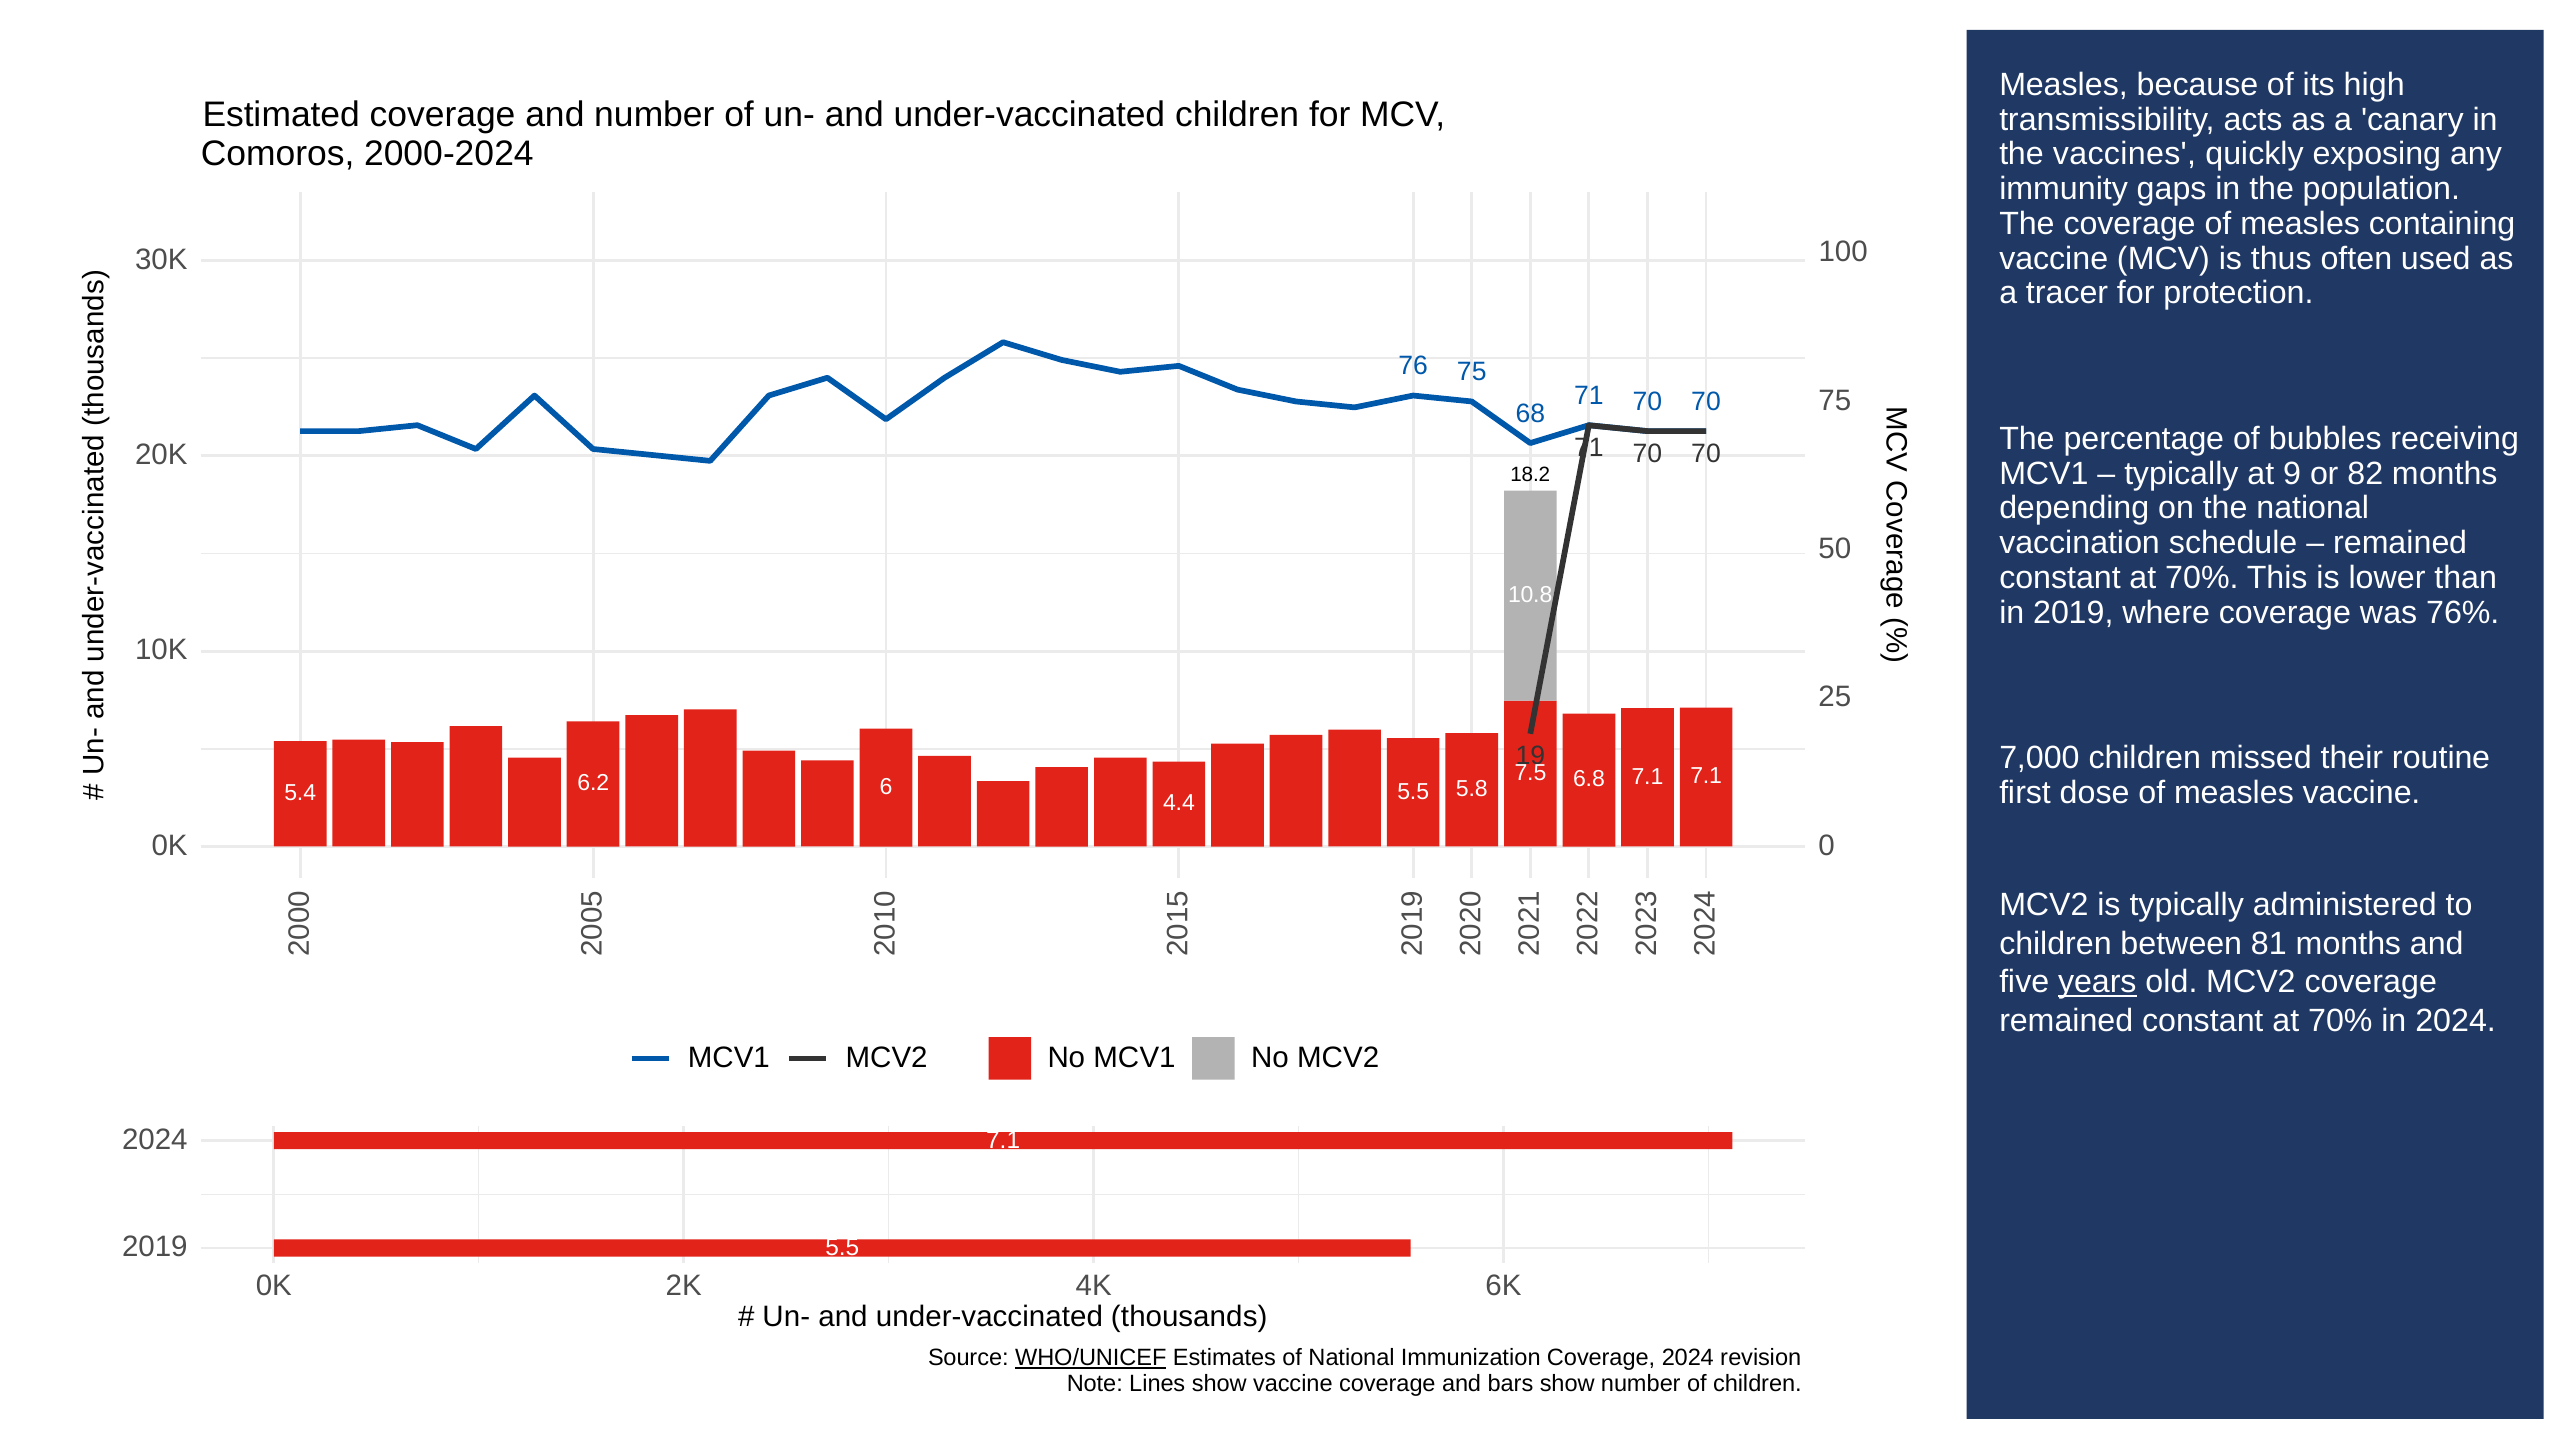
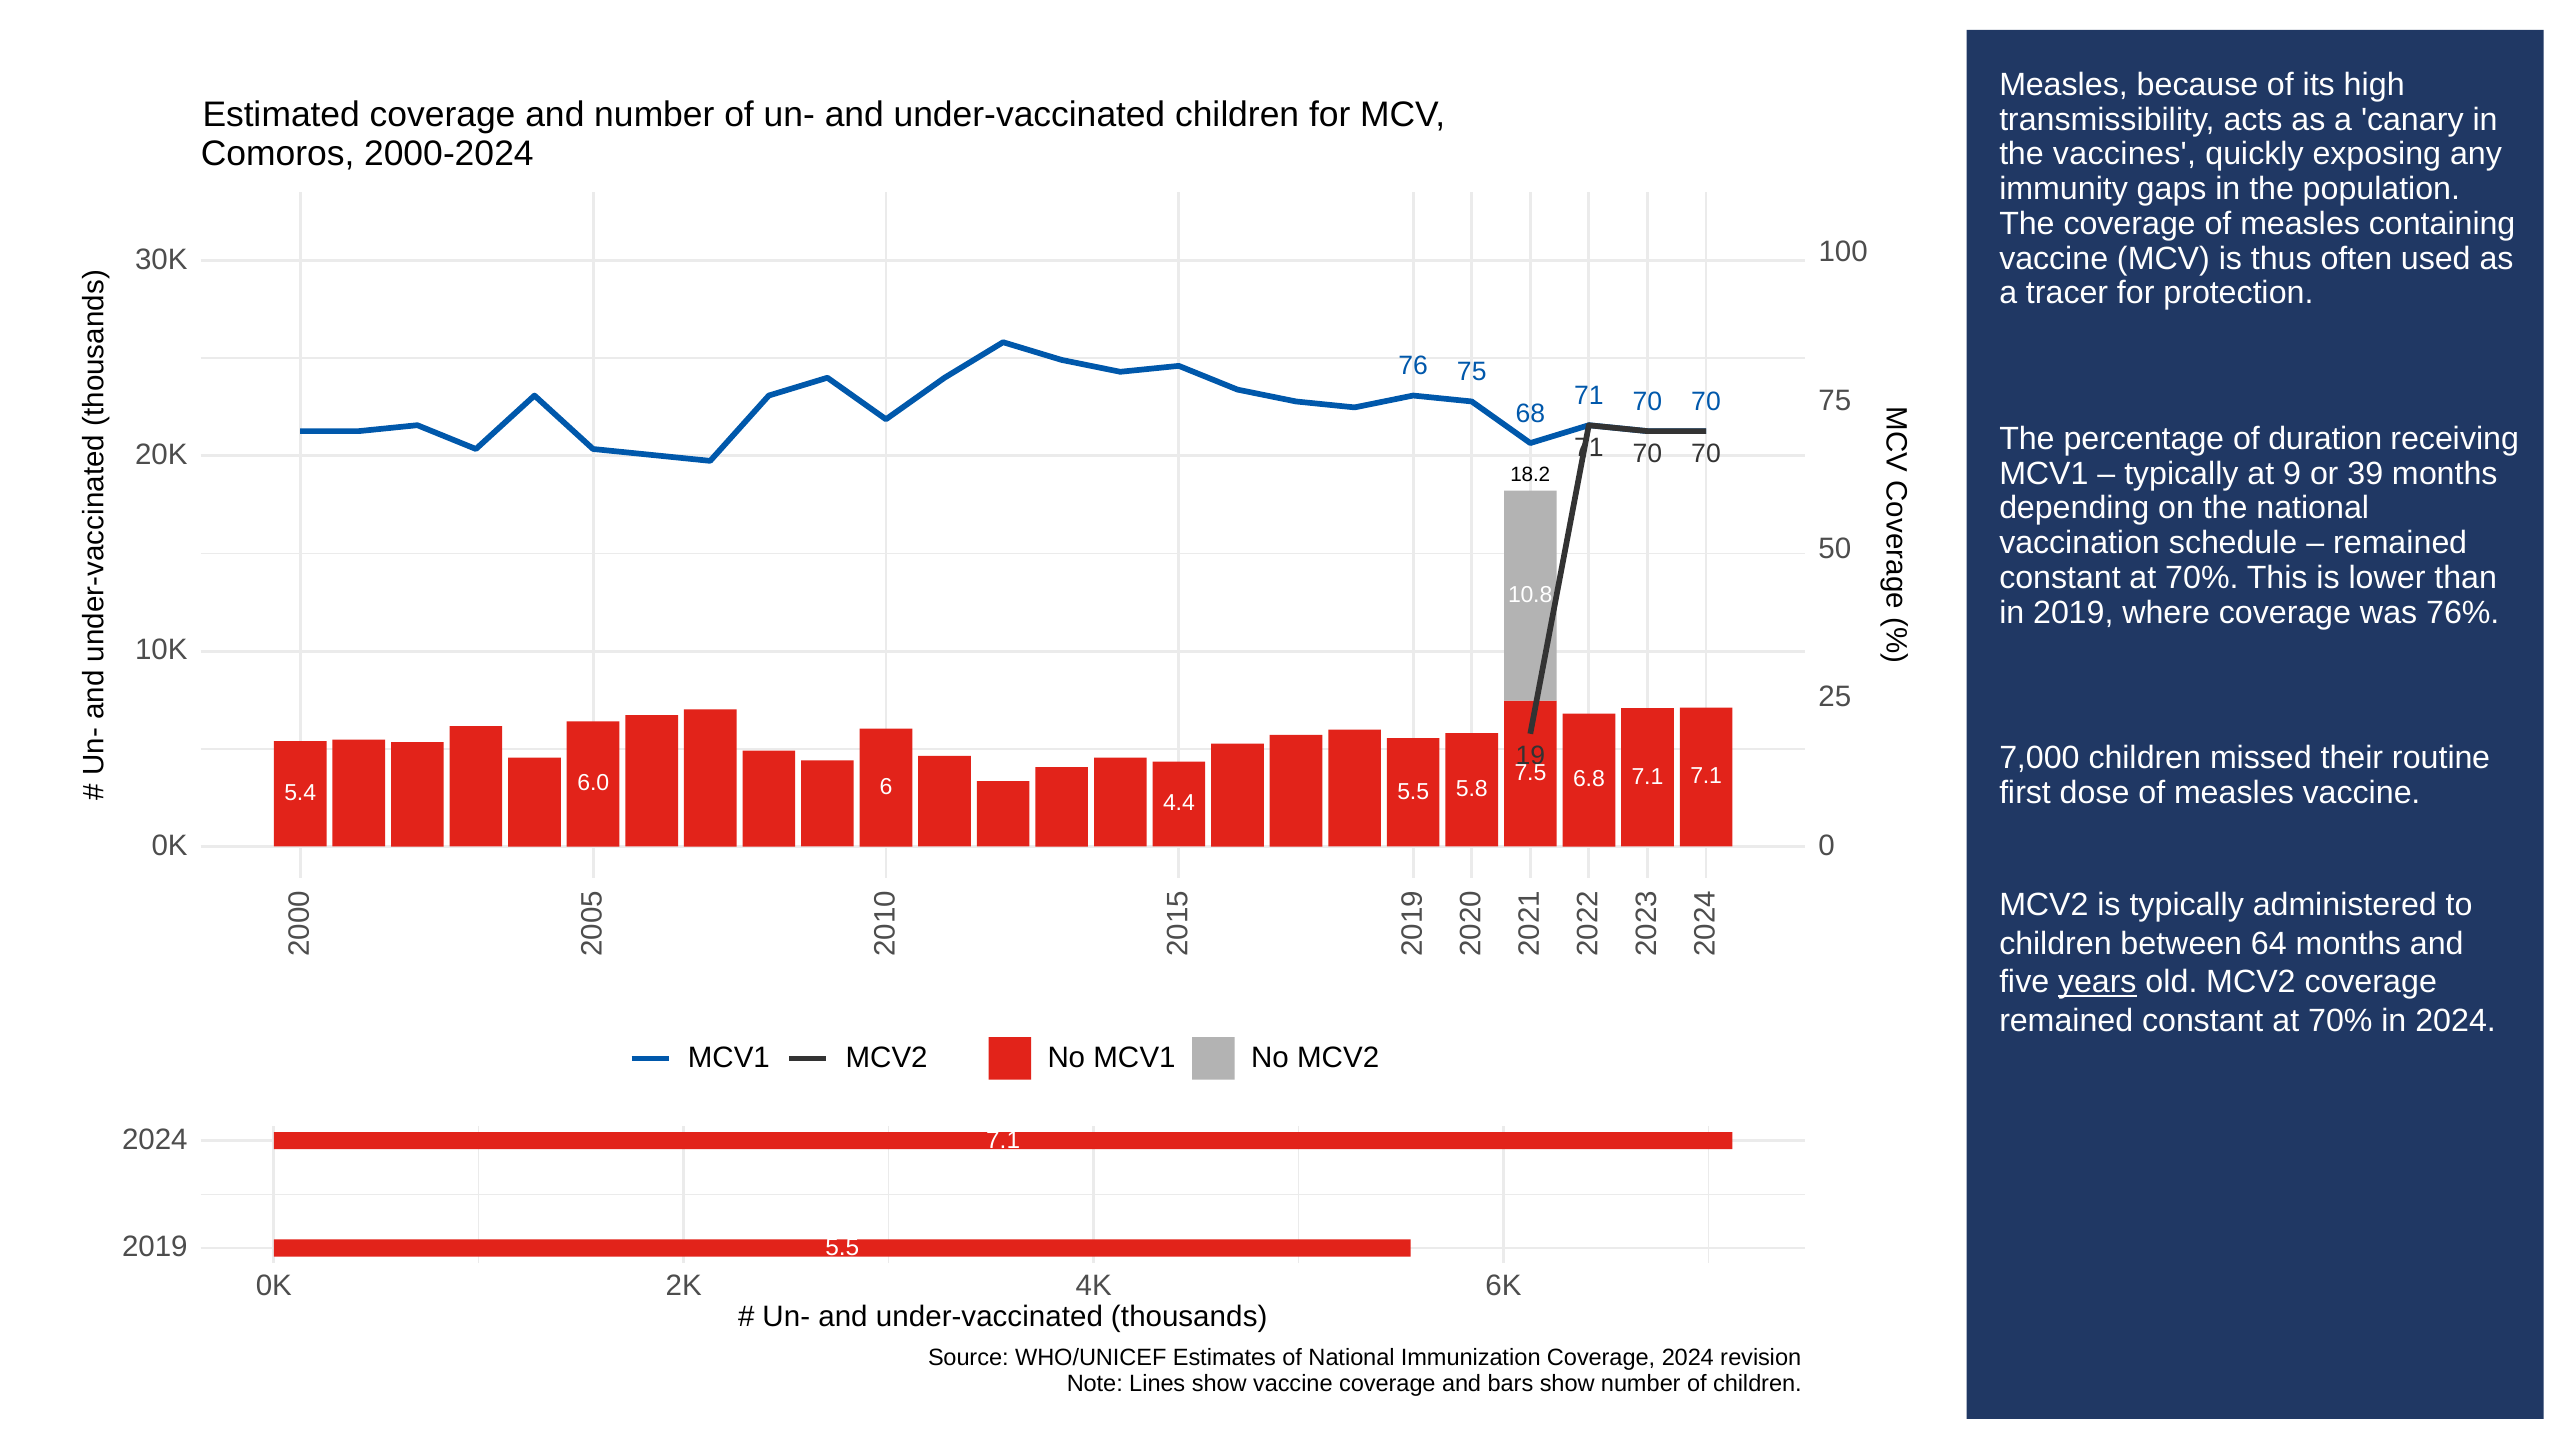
bubbles: bubbles -> duration (2325, 439)
82: 82 -> 39 (2365, 474)
6.2: 6.2 -> 6.0 (593, 783)
81: 81 -> 64 (2269, 944)
WHO/UNICEF underline: present -> none (1091, 1358)
